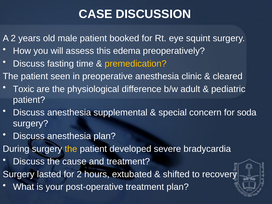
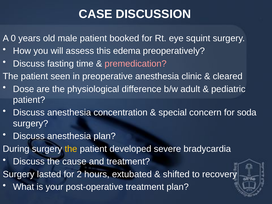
A 2: 2 -> 0 (13, 38)
premedication colour: yellow -> pink (136, 64)
Toxic: Toxic -> Dose (23, 89)
supplemental: supplemental -> concentration (121, 113)
